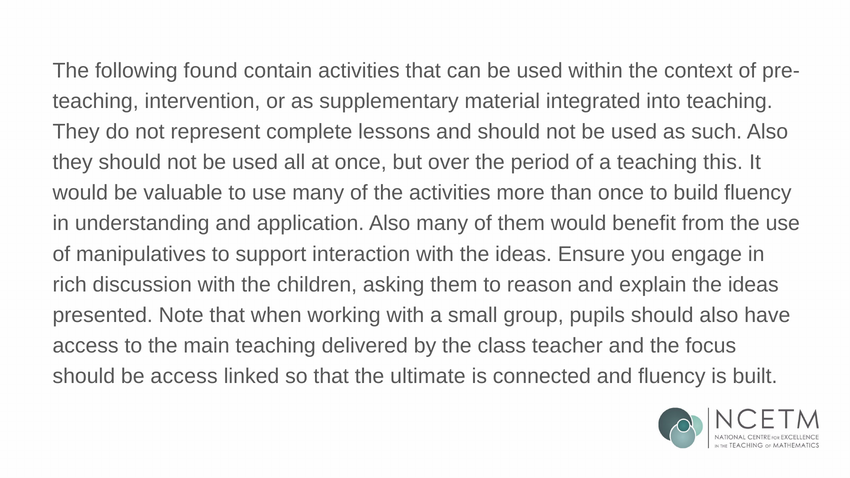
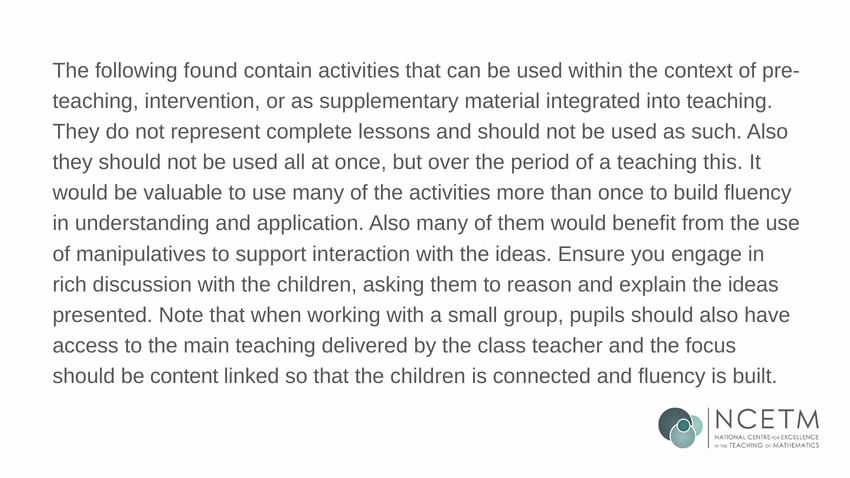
be access: access -> content (184, 377)
that the ultimate: ultimate -> children (428, 377)
